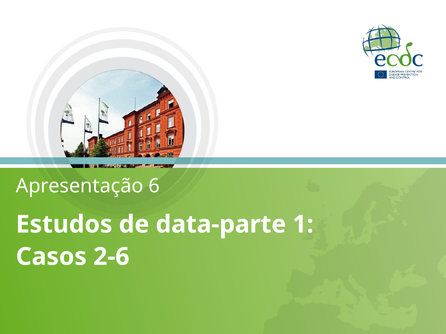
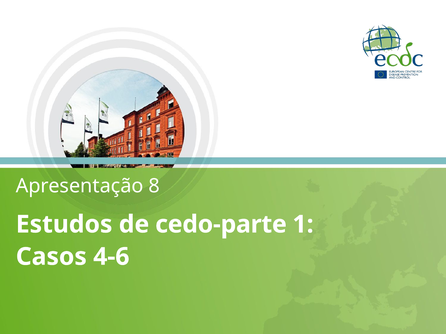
6: 6 -> 8 (154, 186)
data-parte: data-parte -> cedo-parte (221, 225)
2-6: 2-6 -> 4-6 (111, 257)
